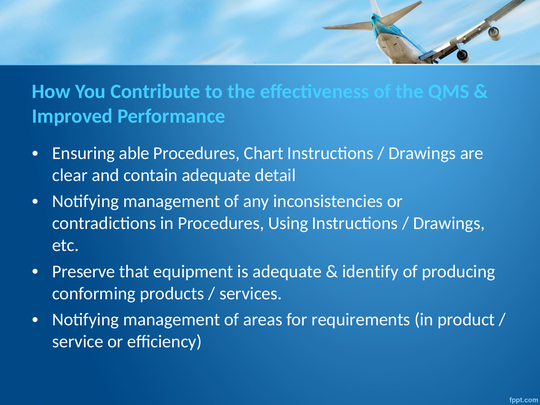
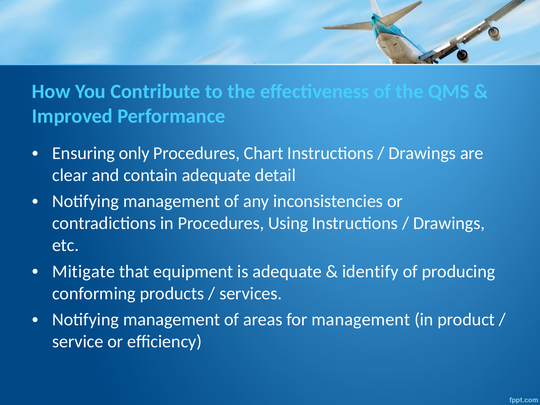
able: able -> only (134, 153)
Preserve: Preserve -> Mitigate (84, 271)
for requirements: requirements -> management (361, 320)
